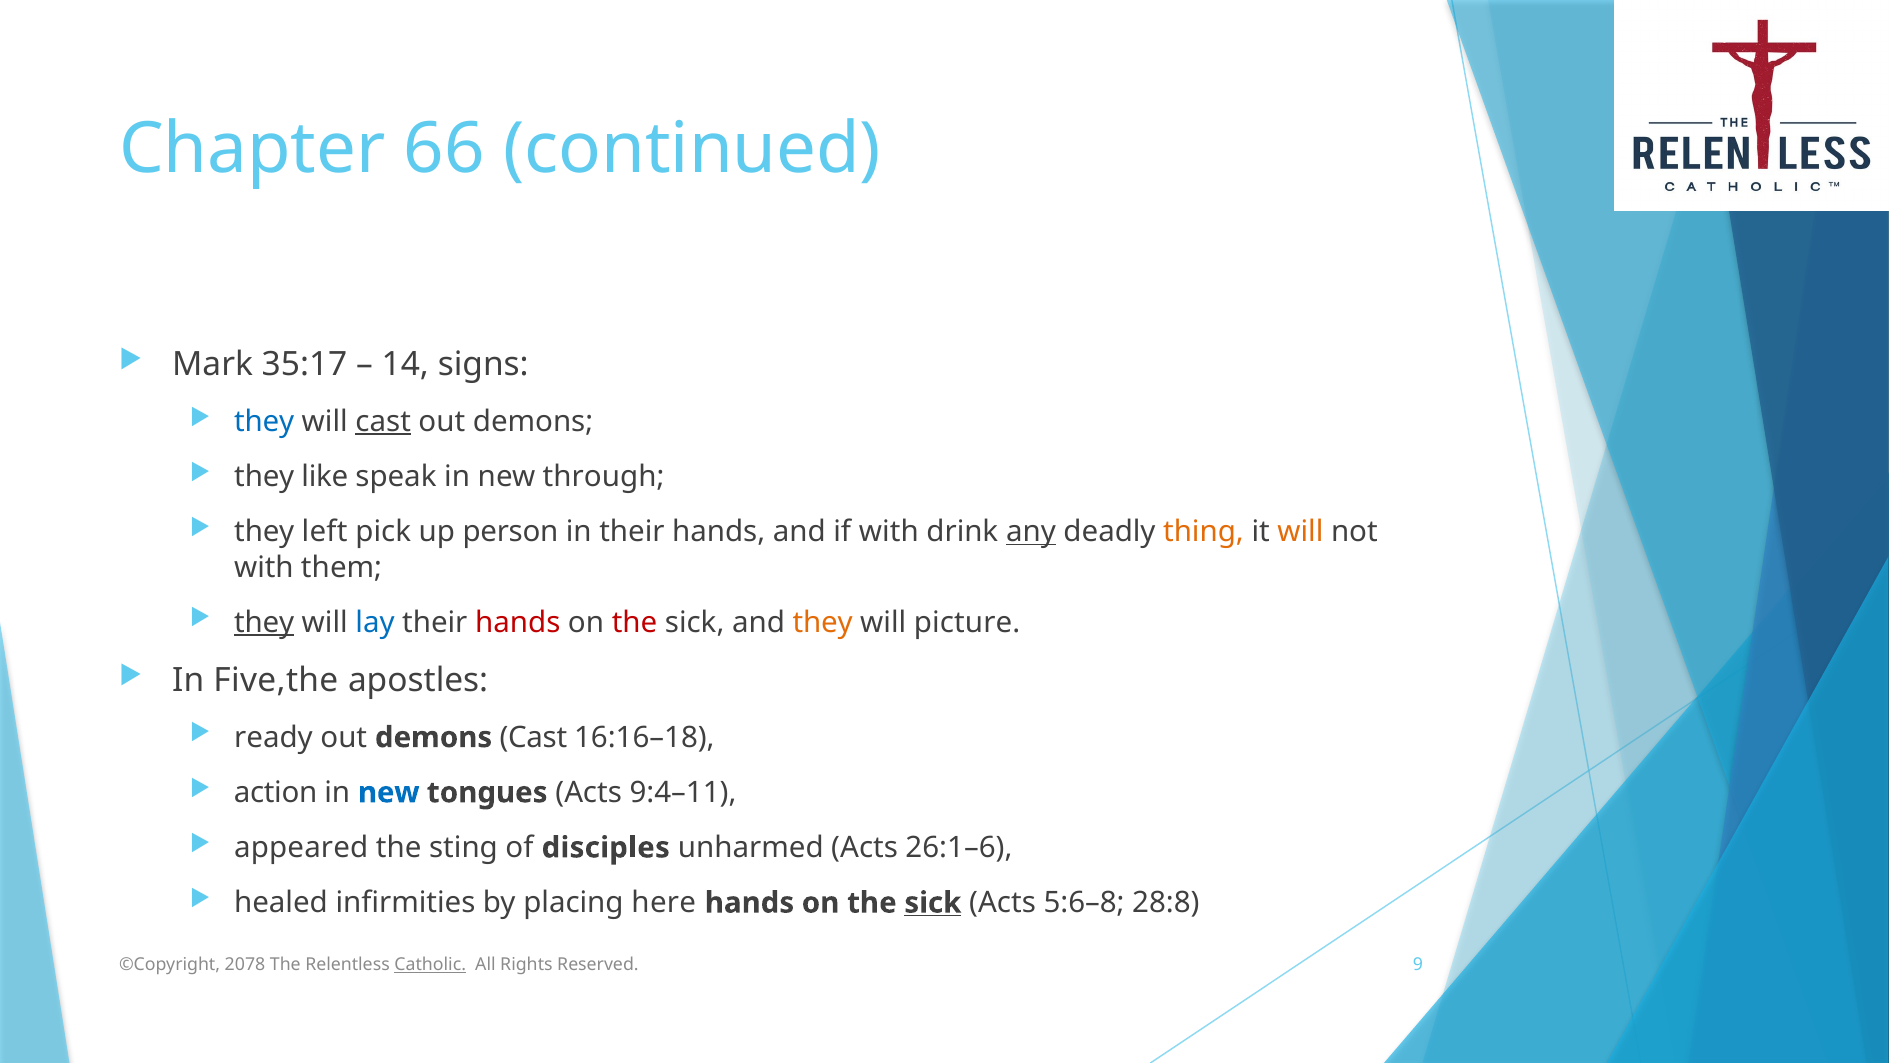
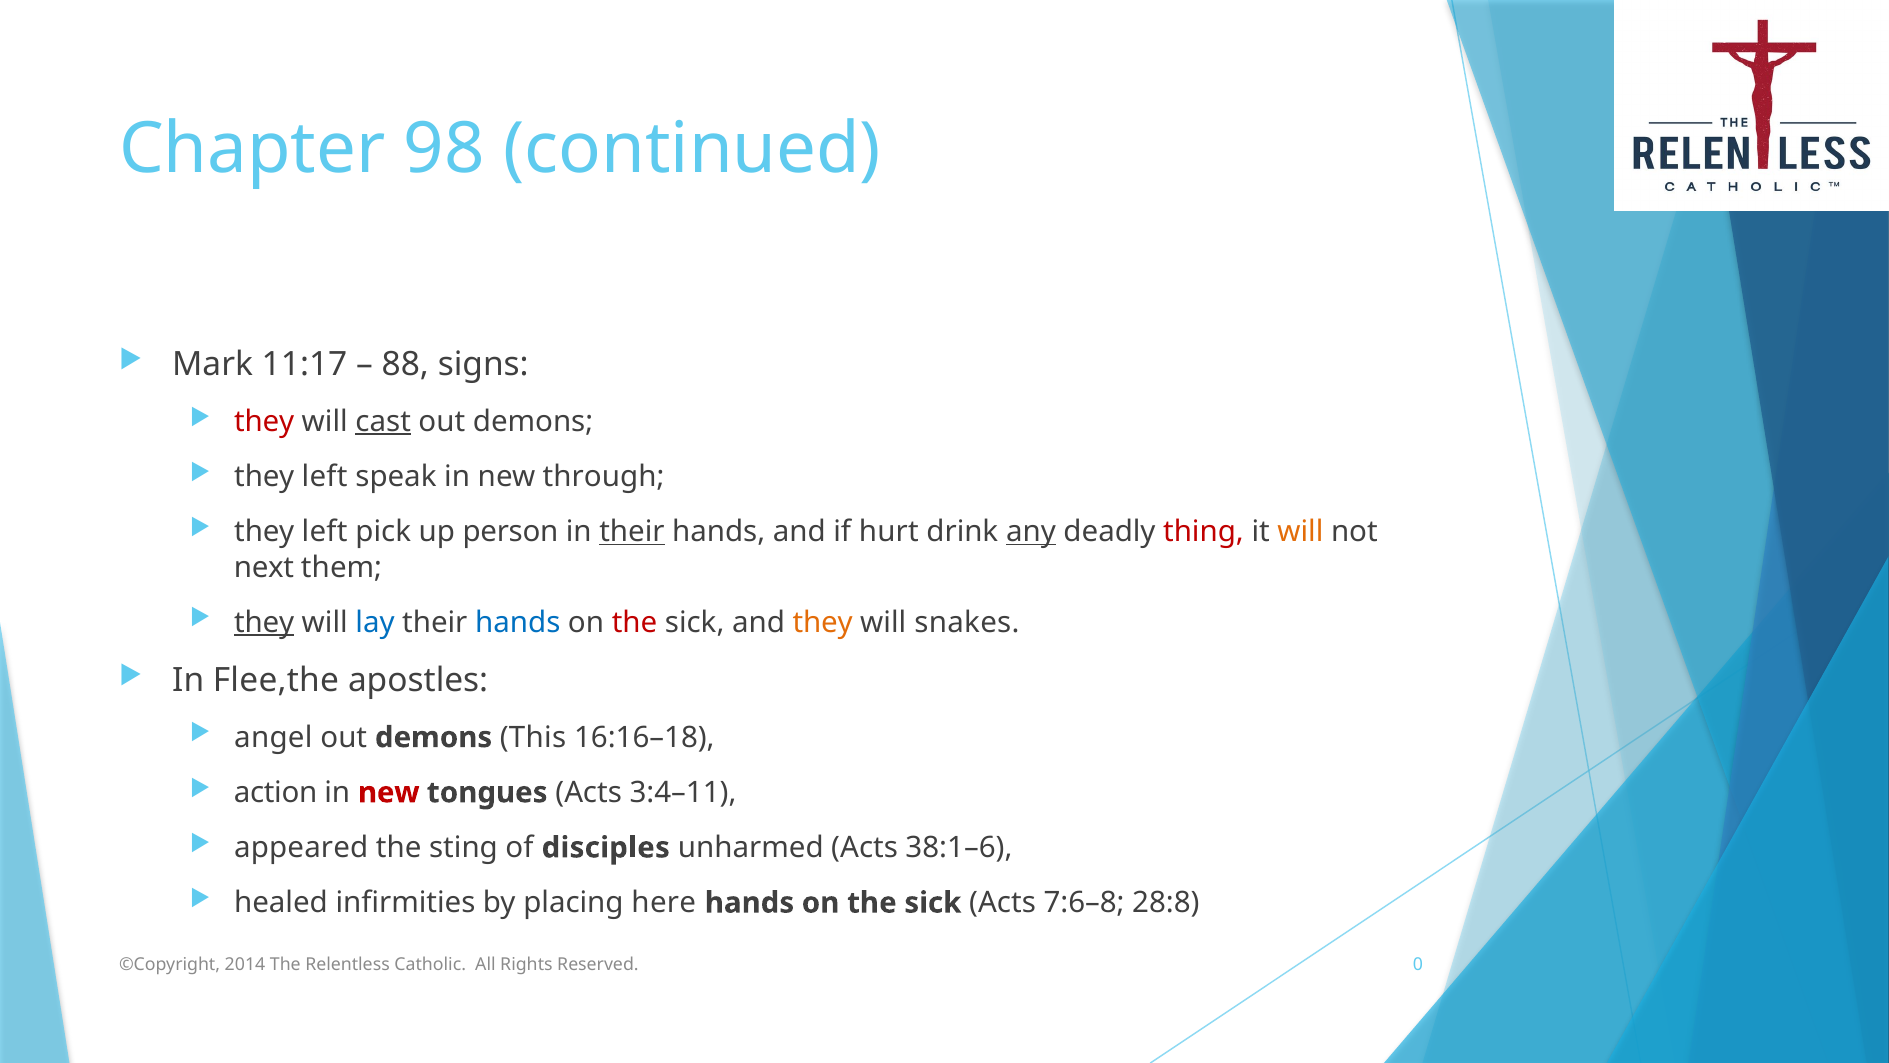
66: 66 -> 98 (444, 149)
35:17: 35:17 -> 11:17 (304, 364)
14: 14 -> 88 (405, 364)
they colour: blue -> red (264, 421)
like: like -> left (325, 477)
their underline: none -> present (632, 532)
if with: with -> hurt (889, 532)
thing colour: orange -> red (1203, 532)
with: with -> next (264, 567)
hands colour: red -> blue (518, 622)
picture: picture -> snakes (967, 622)
Five,the: Five,the -> Flee,the (276, 680)
ready: ready -> angel (273, 737)
demons Cast: Cast -> This (533, 737)
new colour: blue -> red (389, 792)
9:4–11: 9:4–11 -> 3:4–11 (683, 792)
26:1–6: 26:1–6 -> 38:1–6 (959, 847)
sick underline: present -> none (933, 902)
5:6–8: 5:6–8 -> 7:6–8 (1084, 902)
2078: 2078 -> 2014 (245, 964)
Catholic underline: present -> none (430, 964)
9: 9 -> 0 (1418, 964)
